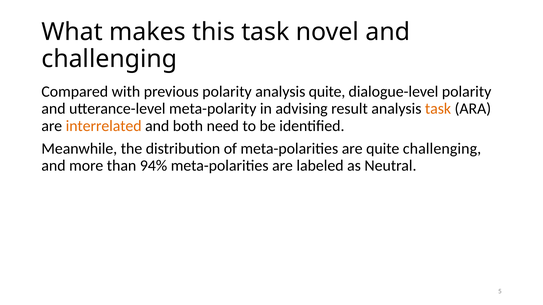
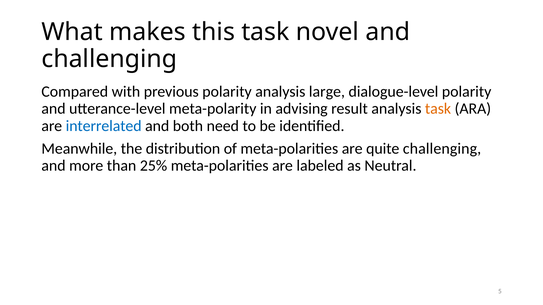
analysis quite: quite -> large (327, 92)
interrelated colour: orange -> blue (104, 126)
94%: 94% -> 25% (154, 166)
